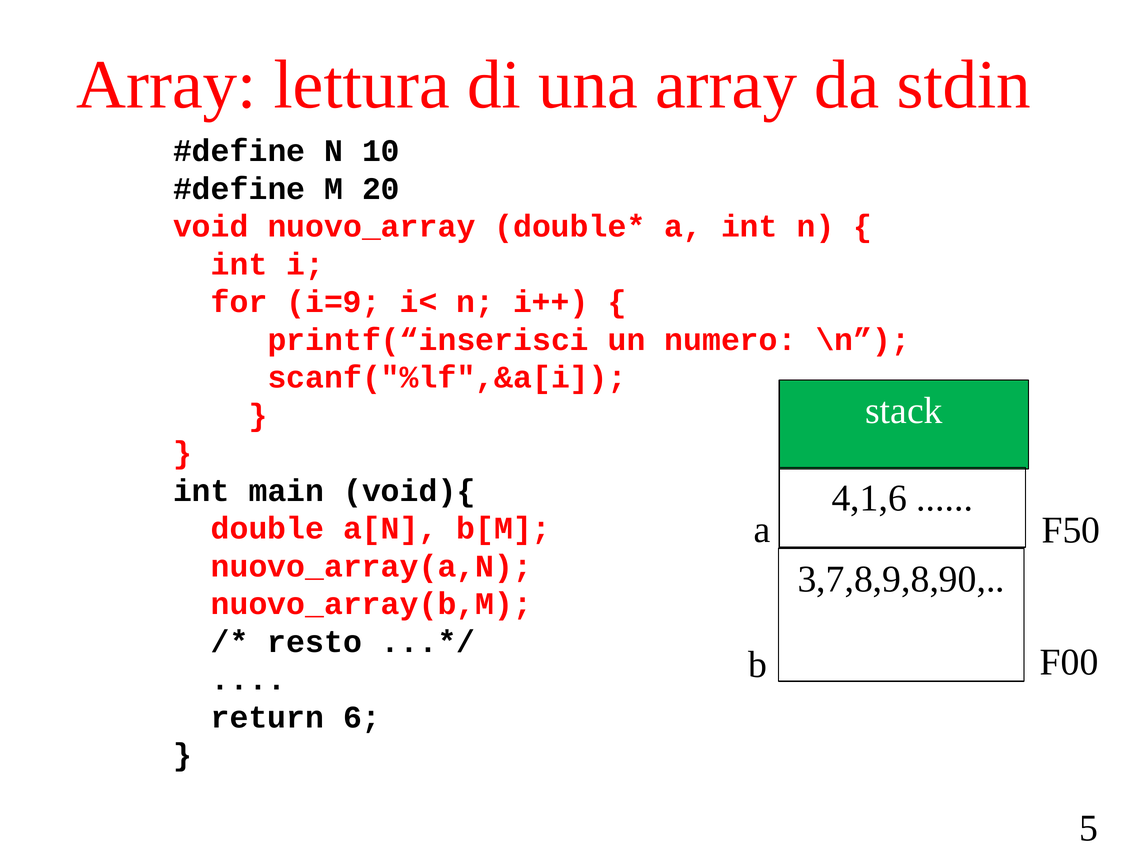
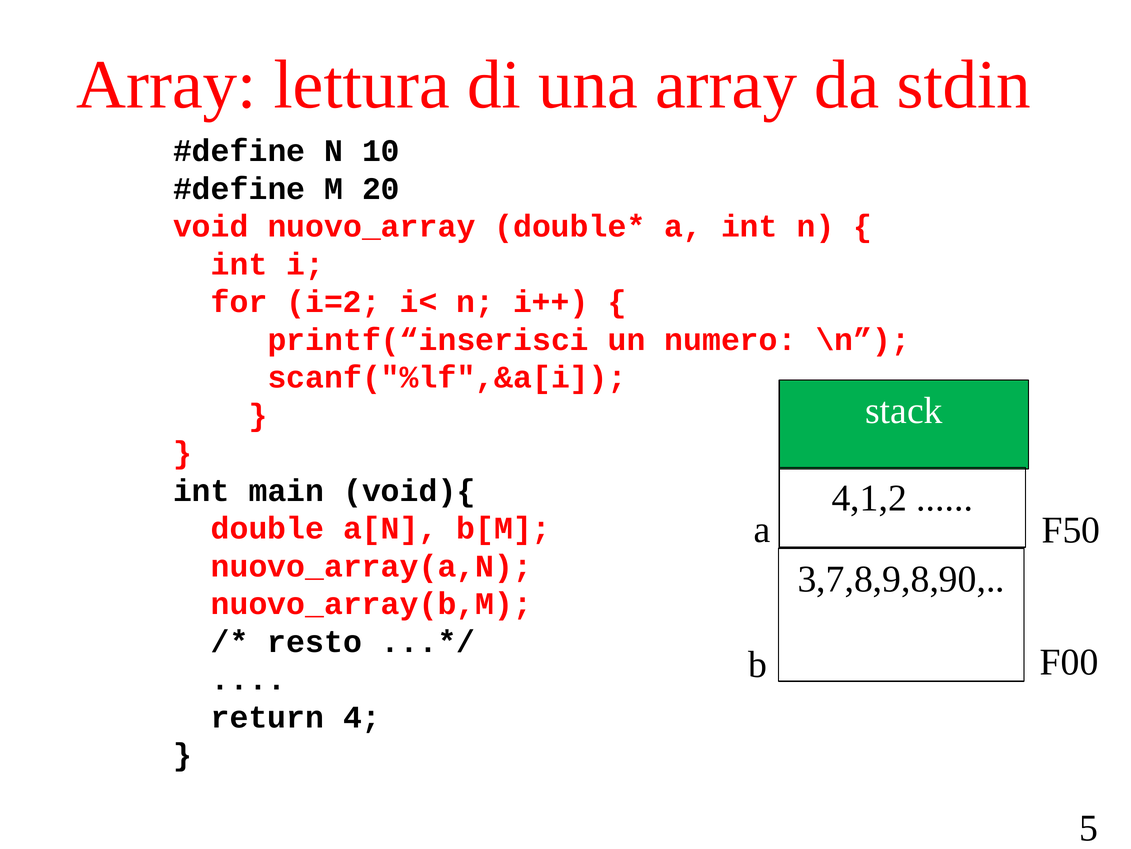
i=9: i=9 -> i=2 (334, 302)
4,1,6: 4,1,6 -> 4,1,2 (869, 498)
6: 6 -> 4 (362, 717)
